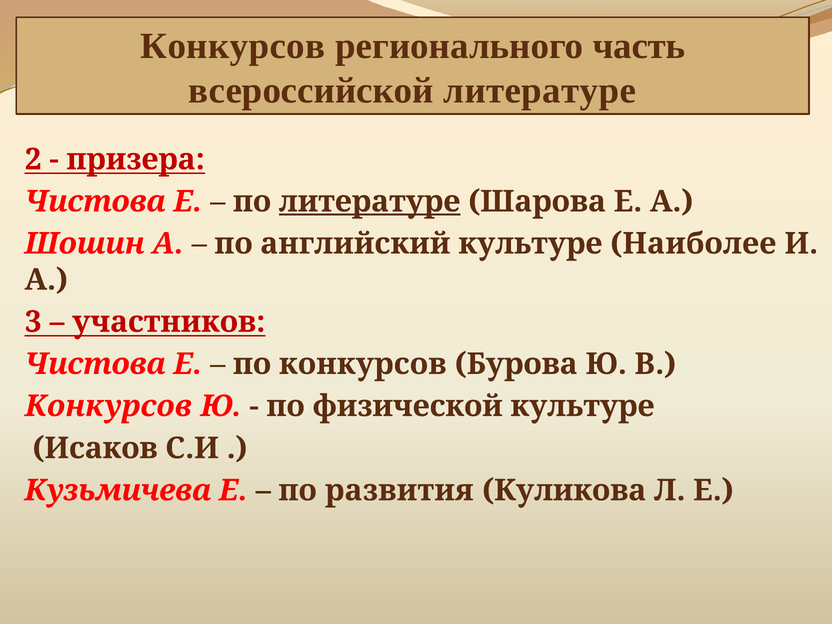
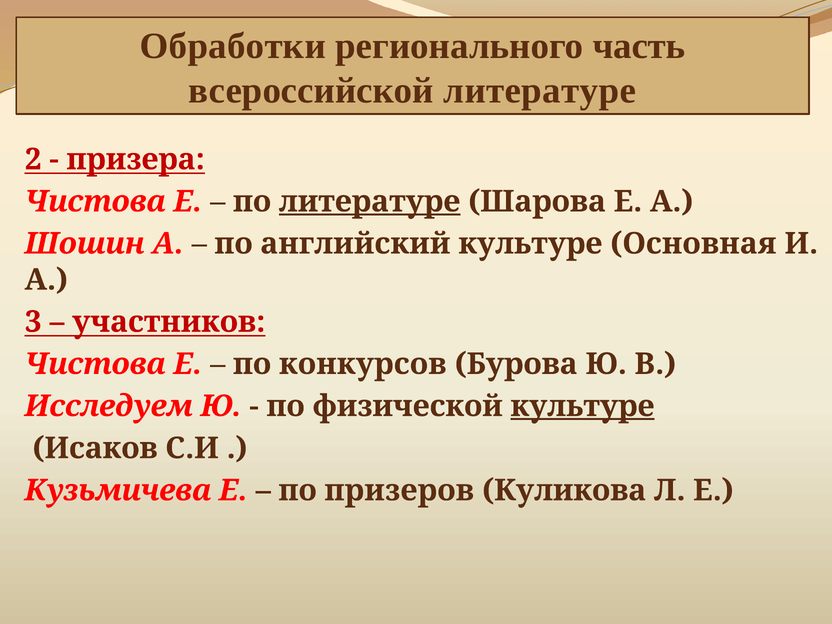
Конкурсов: Конкурсов -> Обработки (233, 46)
Наиболее: Наиболее -> Основная (693, 244)
Конкурсов: Конкурсов -> Исследуем (109, 406)
культуре underline: none -> present (583, 406)
развития: развития -> призеров (399, 490)
